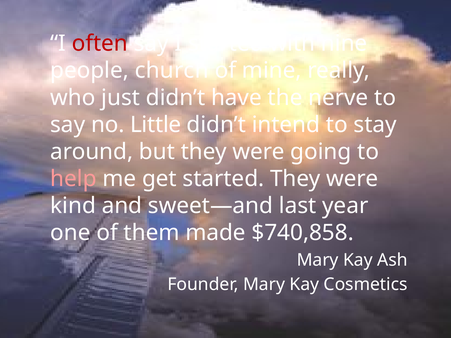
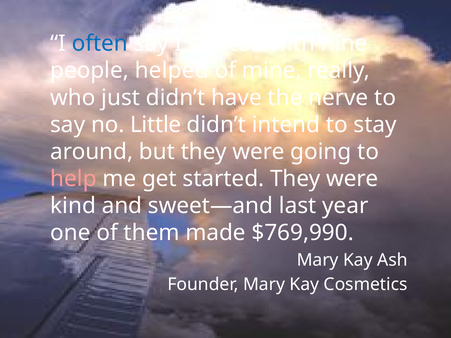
often colour: red -> blue (100, 44)
church: church -> helped (172, 71)
$740,858: $740,858 -> $769,990 (303, 233)
